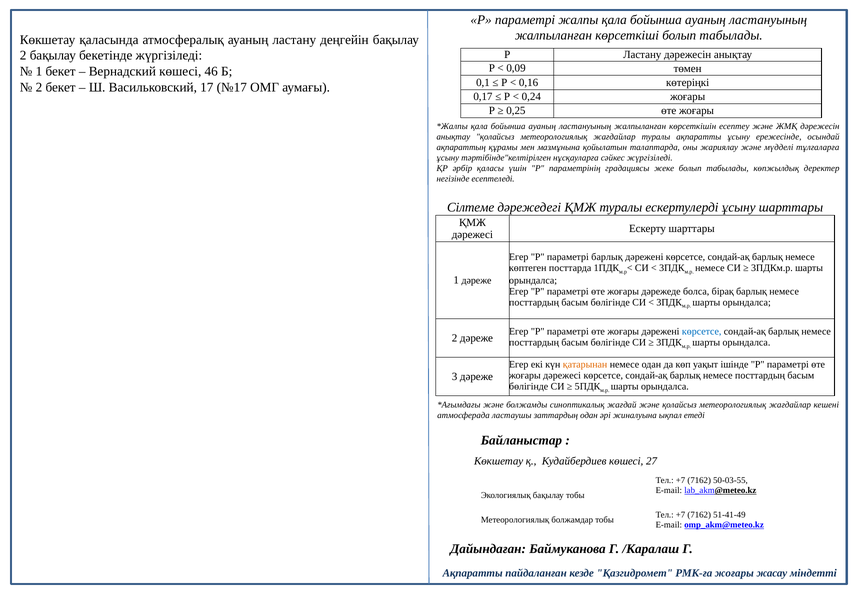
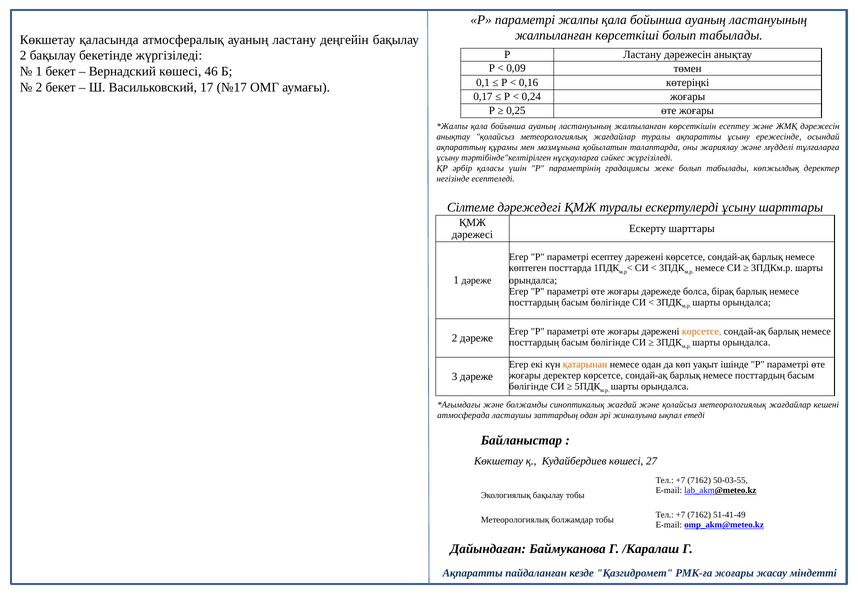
параметрі барлық: барлық -> есептеу (607, 257)
көрсетсе colour: blue -> orange (702, 332)
жоғары дәрежесі: дәрежесі -> деректер (562, 376)
